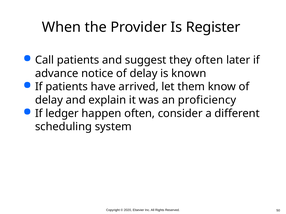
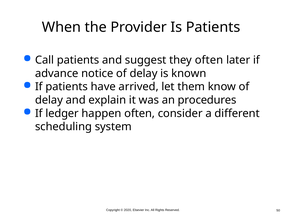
Is Register: Register -> Patients (213, 27)
proficiency: proficiency -> procedures (207, 100)
